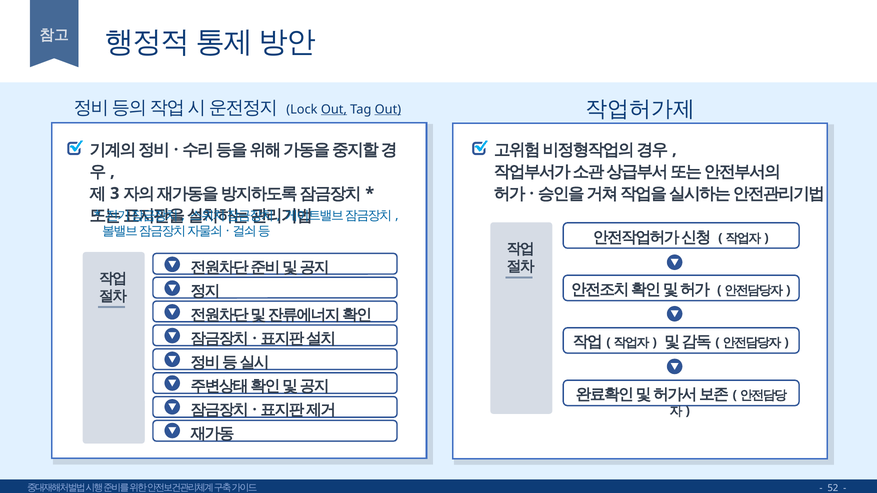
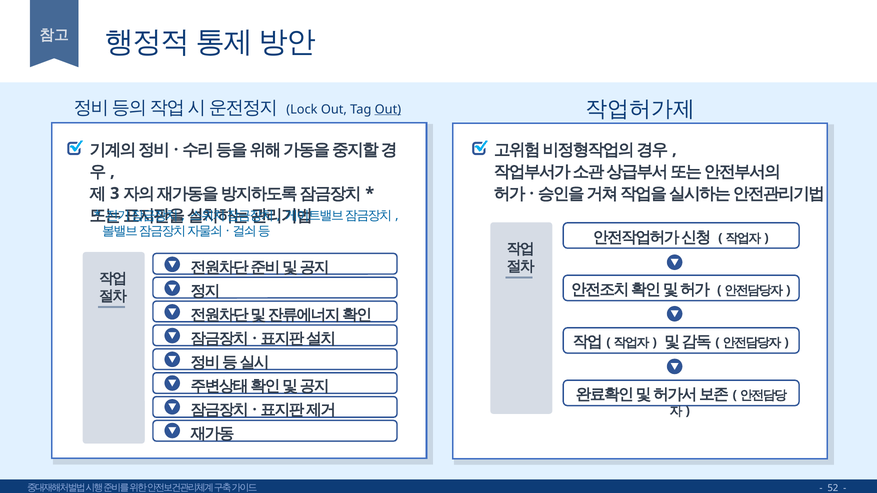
Out underline: present -> none (334, 109)
